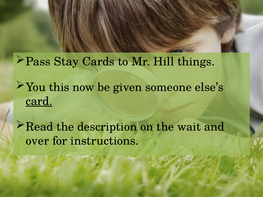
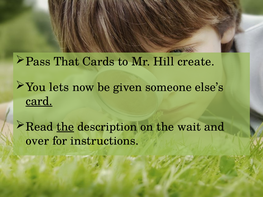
Stay: Stay -> That (66, 62)
things: things -> create (196, 62)
this: this -> lets (59, 87)
the underline: none -> present (65, 127)
